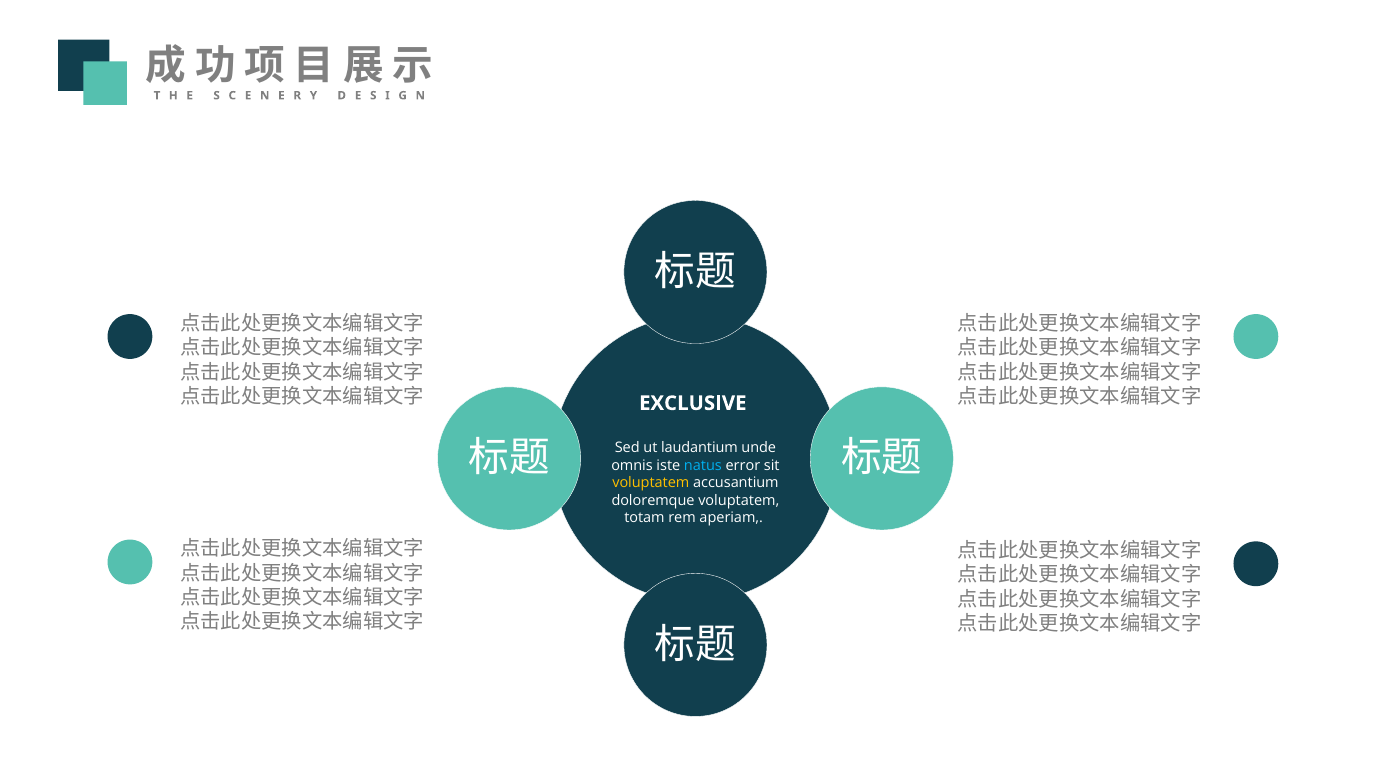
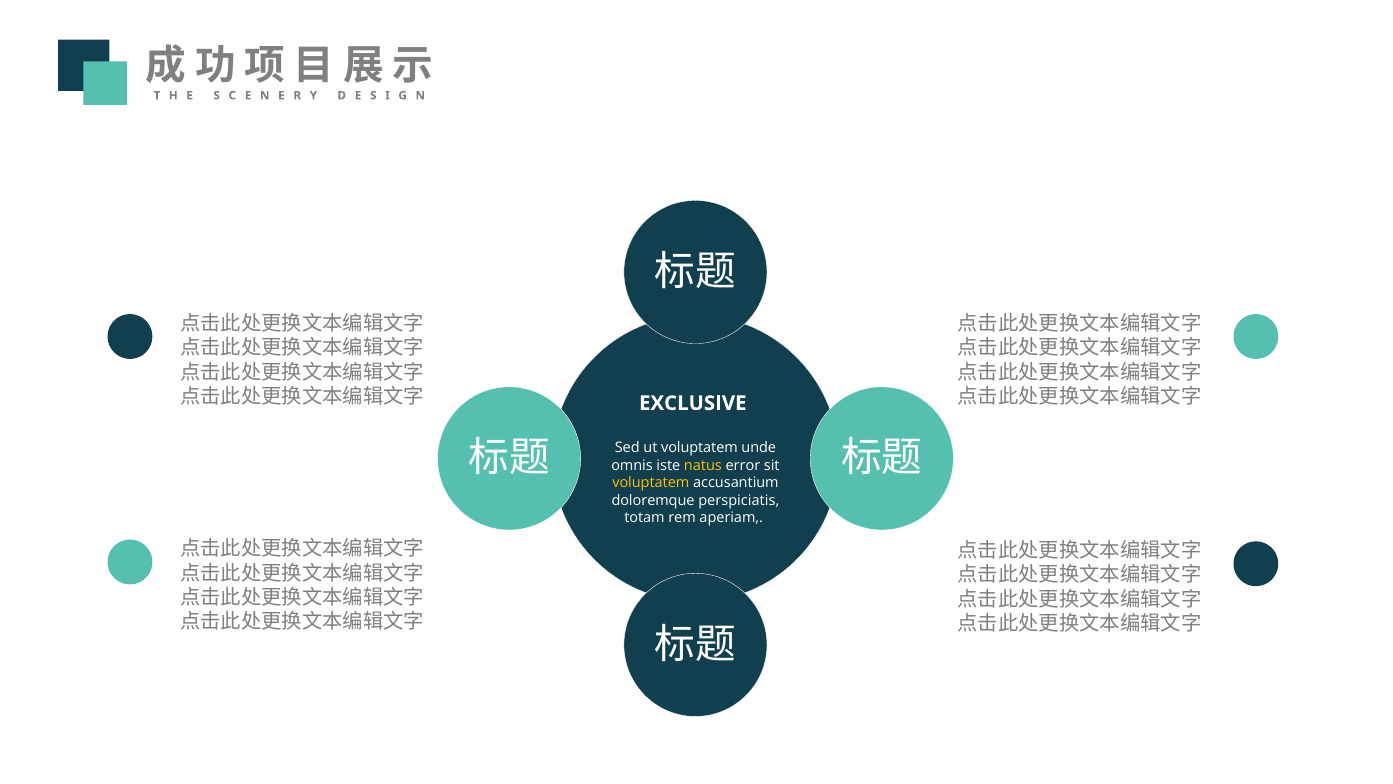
ut laudantium: laudantium -> voluptatem (699, 448)
natus colour: light blue -> yellow (703, 465)
doloremque voluptatem: voluptatem -> perspiciatis (739, 500)
